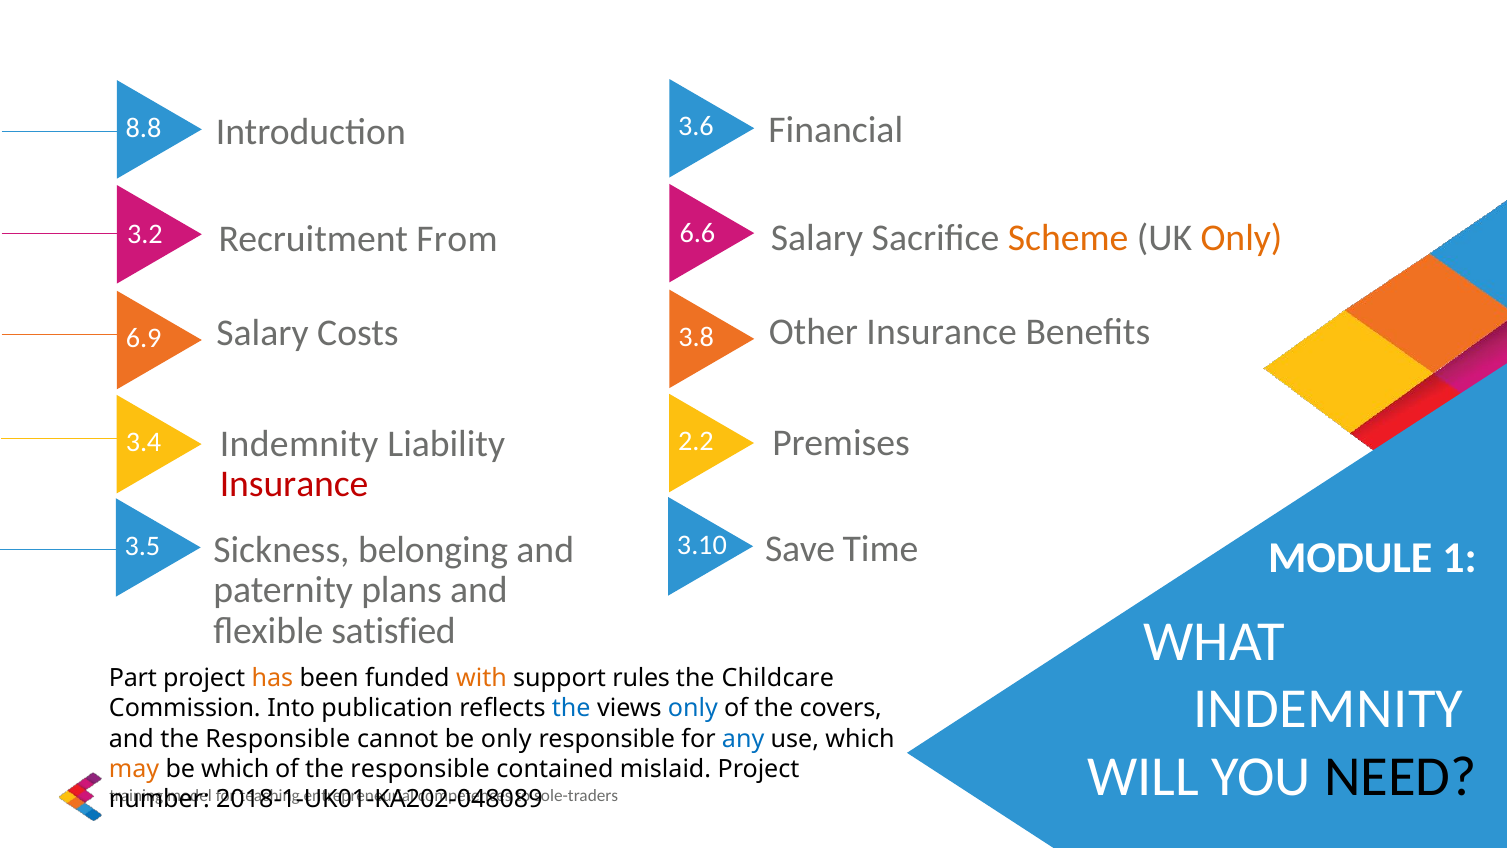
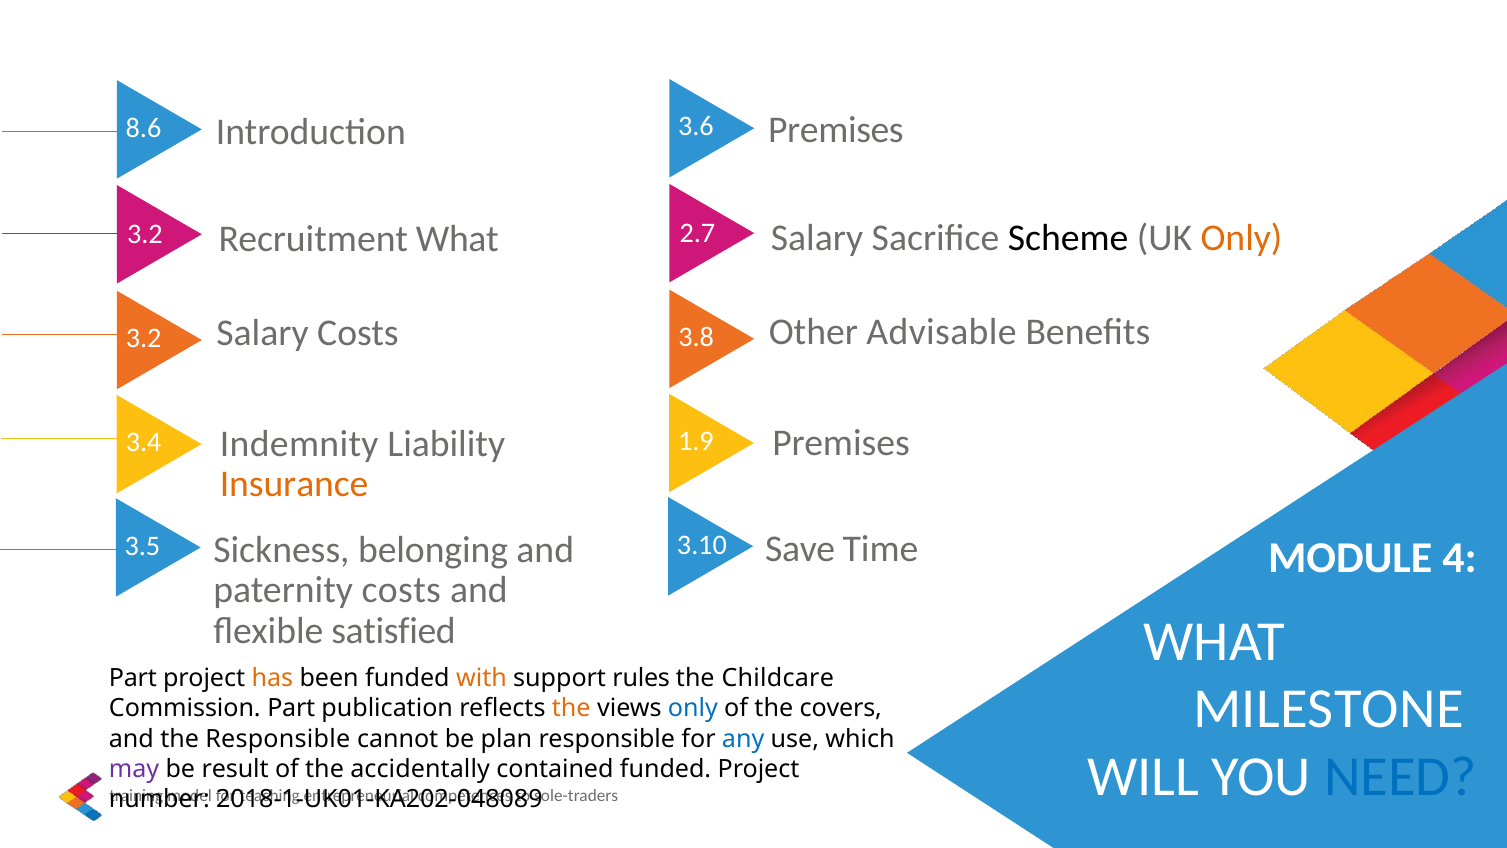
Financial: Financial -> Premises (836, 130)
8.8: 8.8 -> 8.6 (144, 128)
6.6: 6.6 -> 2.7 (697, 233)
Scheme colour: orange -> black (1068, 238)
Recruitment From: From -> What (457, 239)
Other Insurance: Insurance -> Advisable (942, 332)
6.9: 6.9 -> 3.2 (144, 338)
2.2: 2.2 -> 1.9 (696, 441)
Insurance colour: red -> orange (294, 484)
1: 1 -> 4 (1459, 558)
paternity plans: plans -> costs (401, 590)
INDEMNITY: INDEMNITY -> MILESTONE (1329, 709)
Commission Into: Into -> Part (291, 708)
the colour: blue -> orange (571, 708)
be only: only -> plan (506, 739)
NEED colour: black -> blue (1400, 777)
may colour: orange -> purple (134, 769)
be which: which -> result (235, 769)
of the responsible: responsible -> accidentally (420, 769)
contained mislaid: mislaid -> funded (666, 769)
